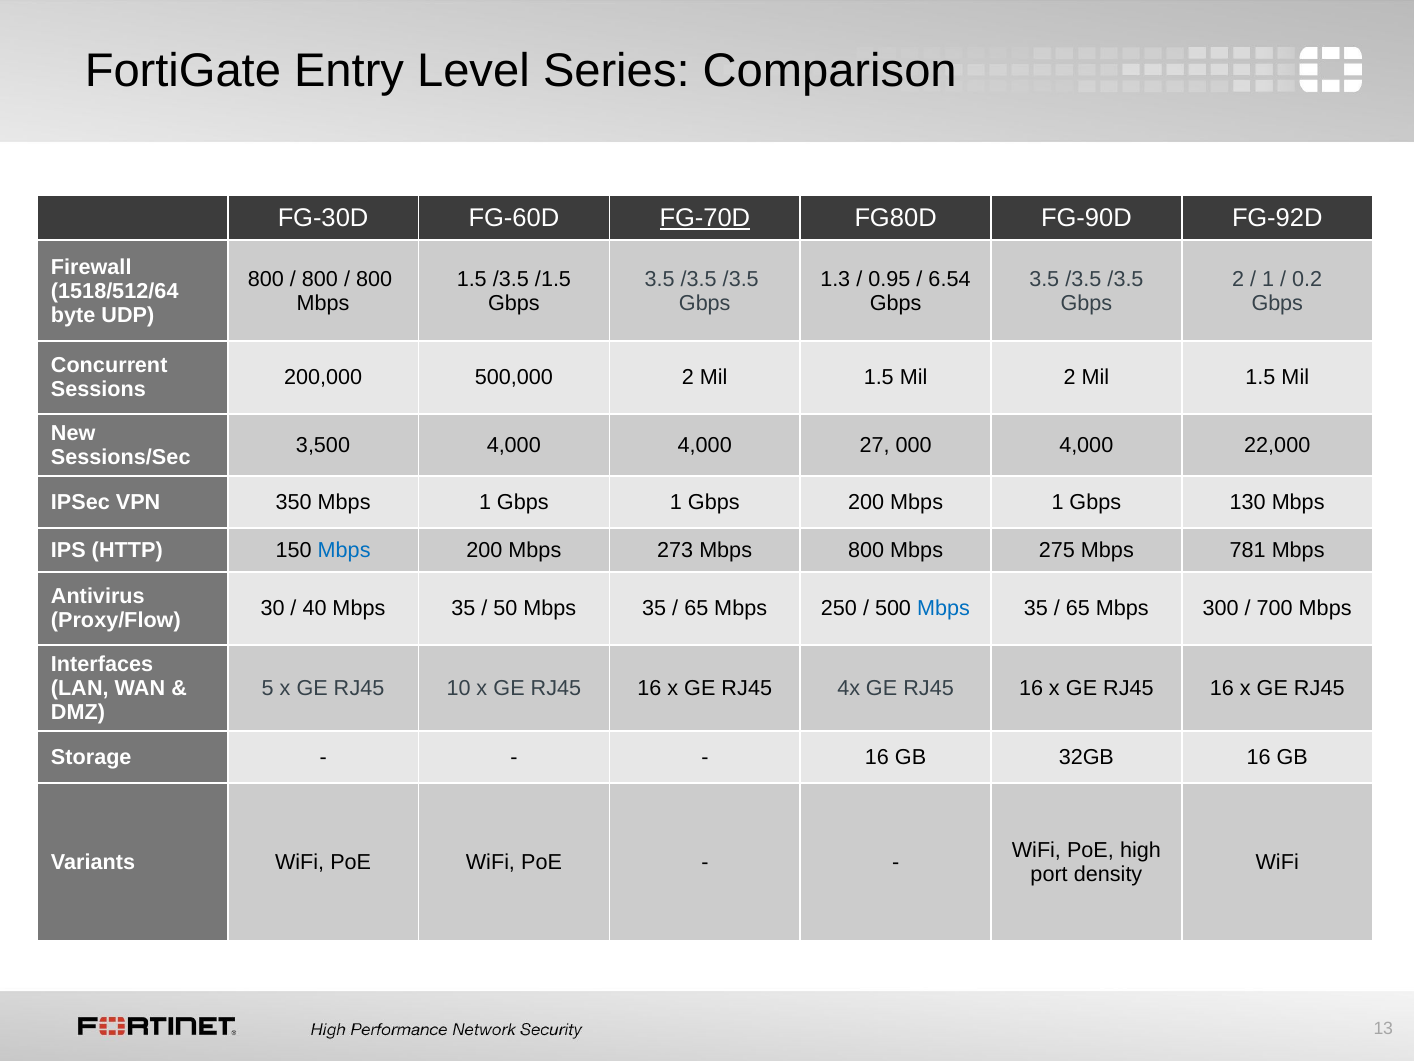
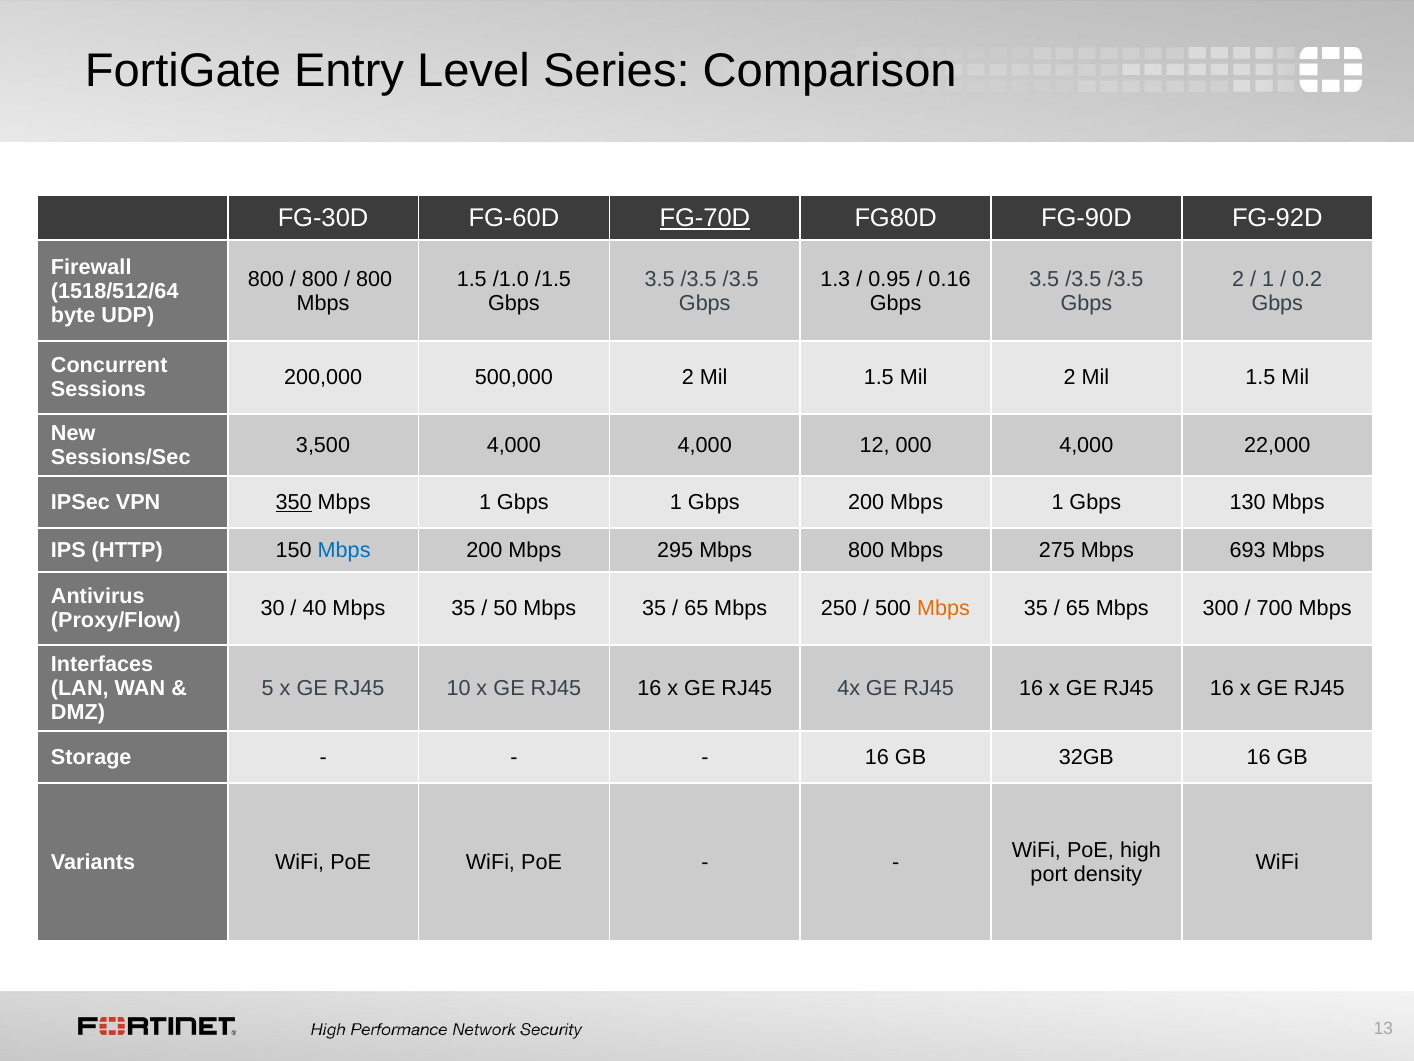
1.5 /3.5: /3.5 -> /1.0 (511, 279)
6.54: 6.54 -> 0.16 (950, 279)
27: 27 -> 12 (875, 445)
350 underline: none -> present (294, 502)
273: 273 -> 295 (675, 550)
781: 781 -> 693 (1248, 550)
Mbps colour: blue -> orange (944, 608)
